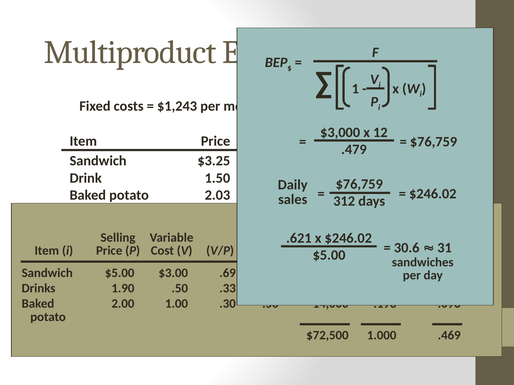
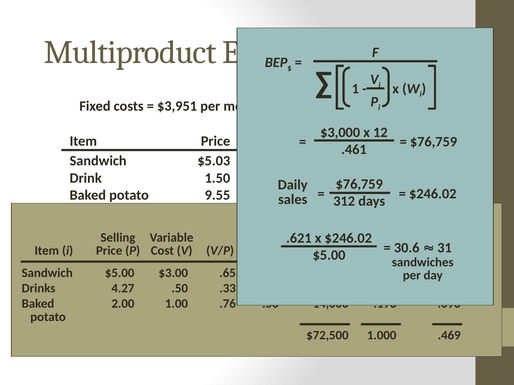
$1,243: $1,243 -> $3,951 (177, 106)
.479: .479 -> .461 (354, 150)
$3.25: $3.25 -> $5.03 (214, 161)
2.03: 2.03 -> 9.55 (217, 195)
.69: .69 -> .65 (228, 273)
1.90: 1.90 -> 4.27 (123, 289)
.30: .30 -> .76 (228, 304)
